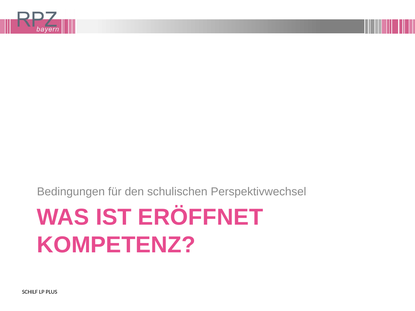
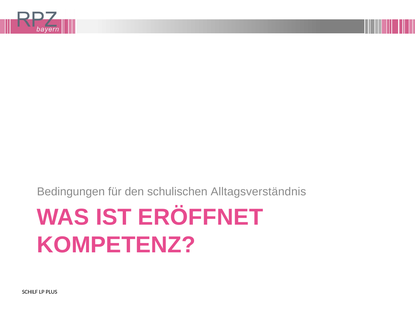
Perspektivwechsel: Perspektivwechsel -> Alltagsverständnis (258, 192)
